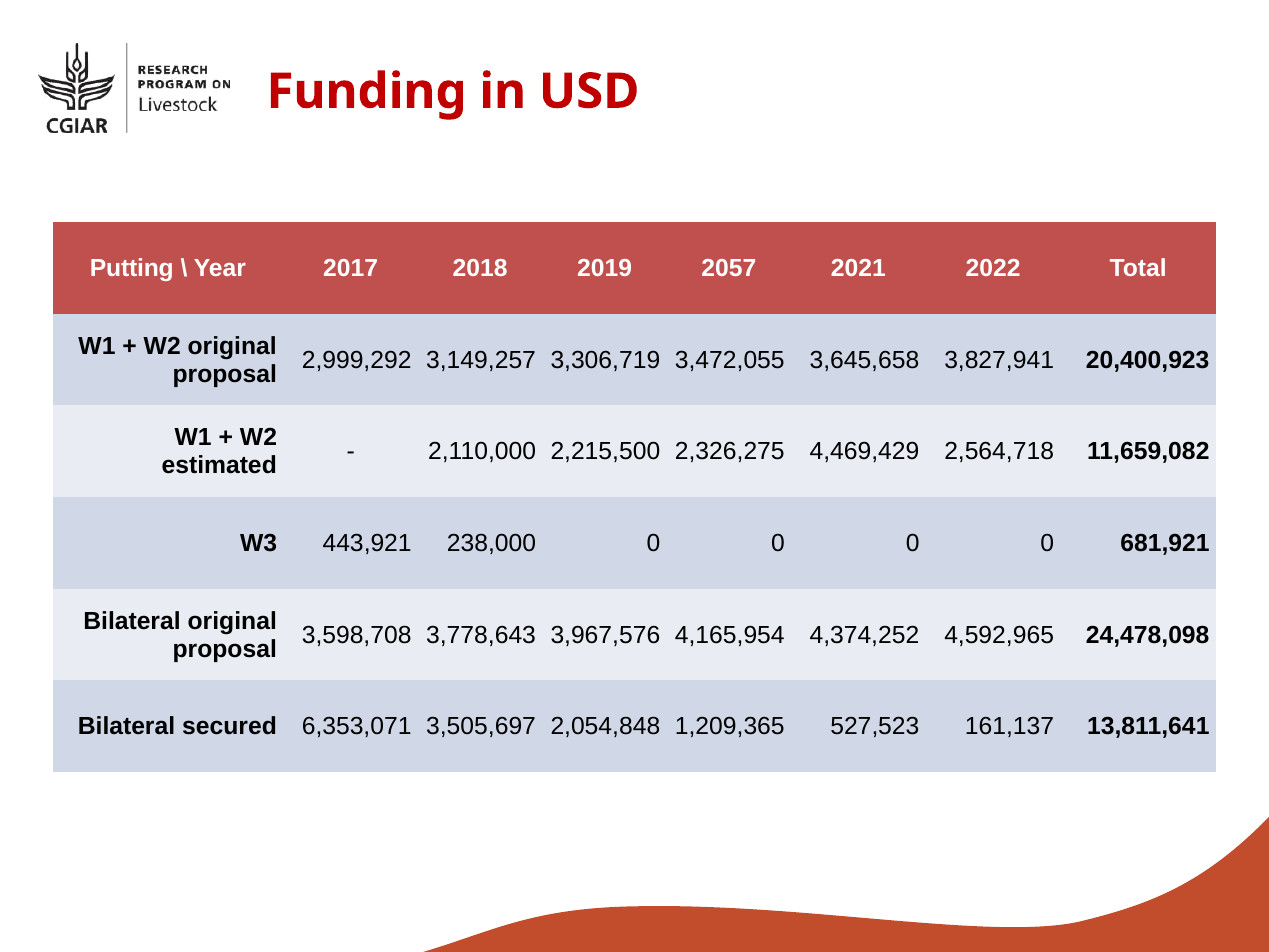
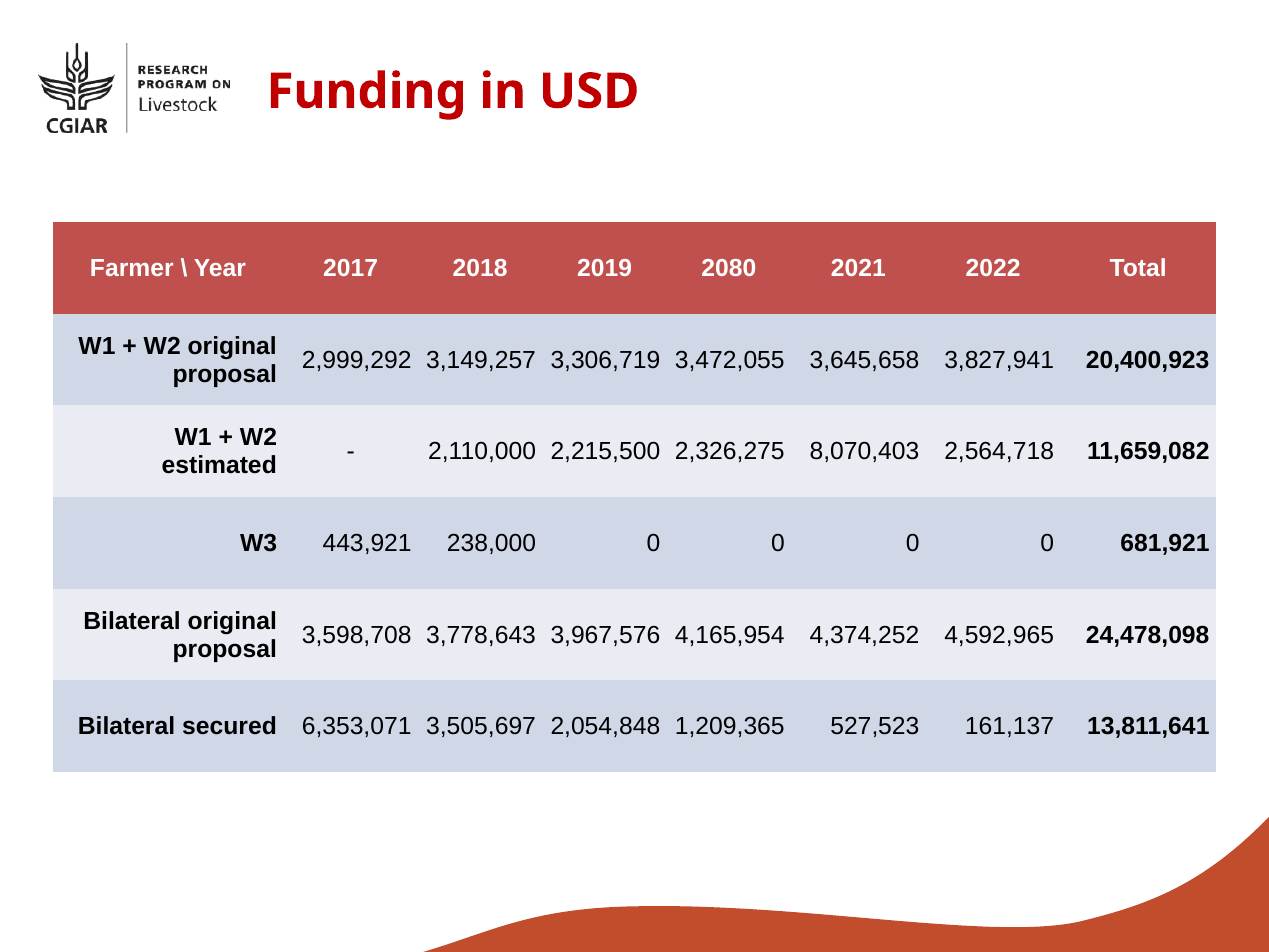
Putting: Putting -> Farmer (132, 268)
2057: 2057 -> 2080 (729, 268)
4,469,429: 4,469,429 -> 8,070,403 (864, 452)
